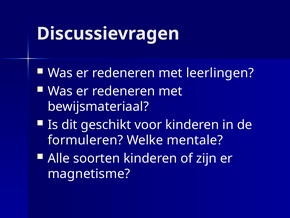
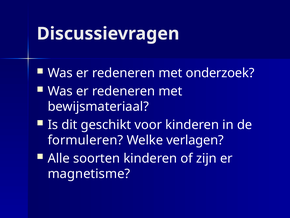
leerlingen: leerlingen -> onderzoek (220, 73)
mentale: mentale -> verlagen (195, 140)
